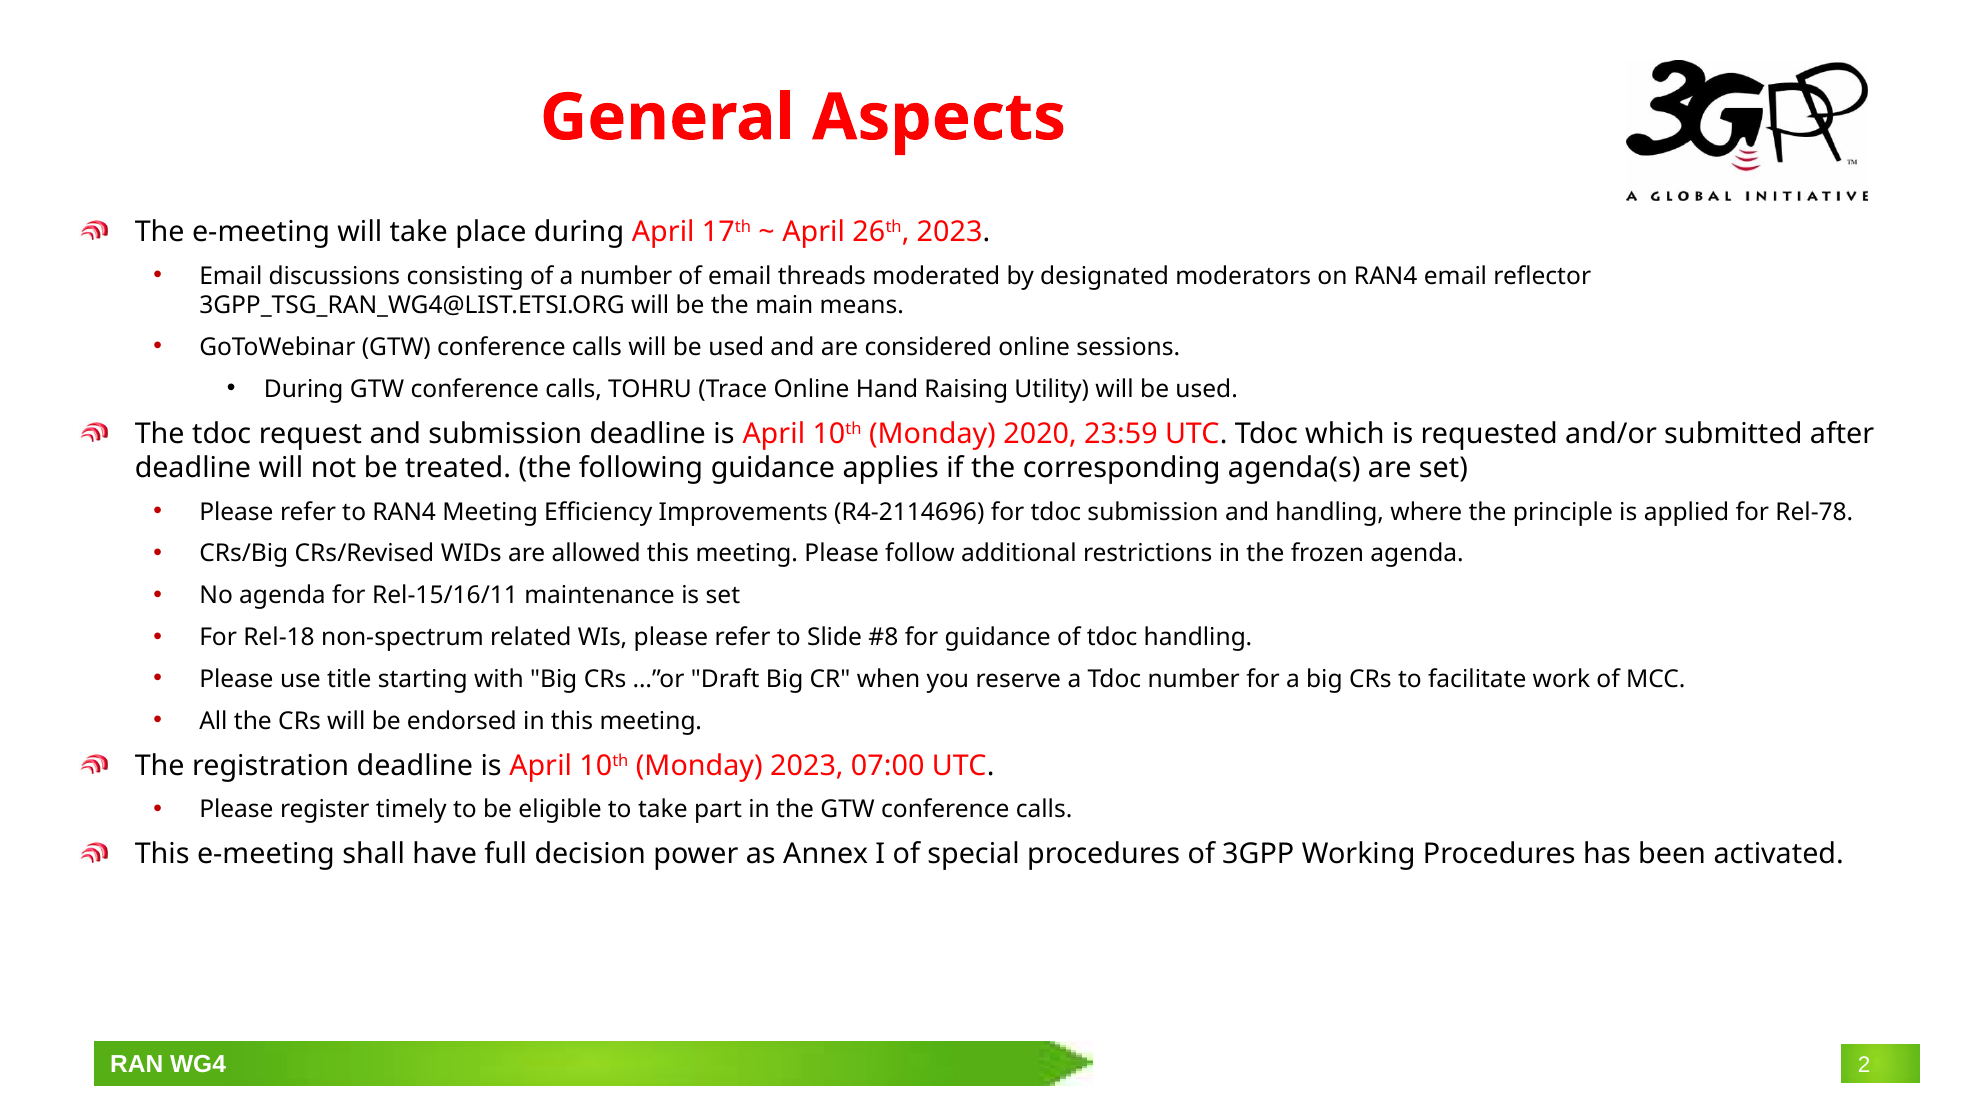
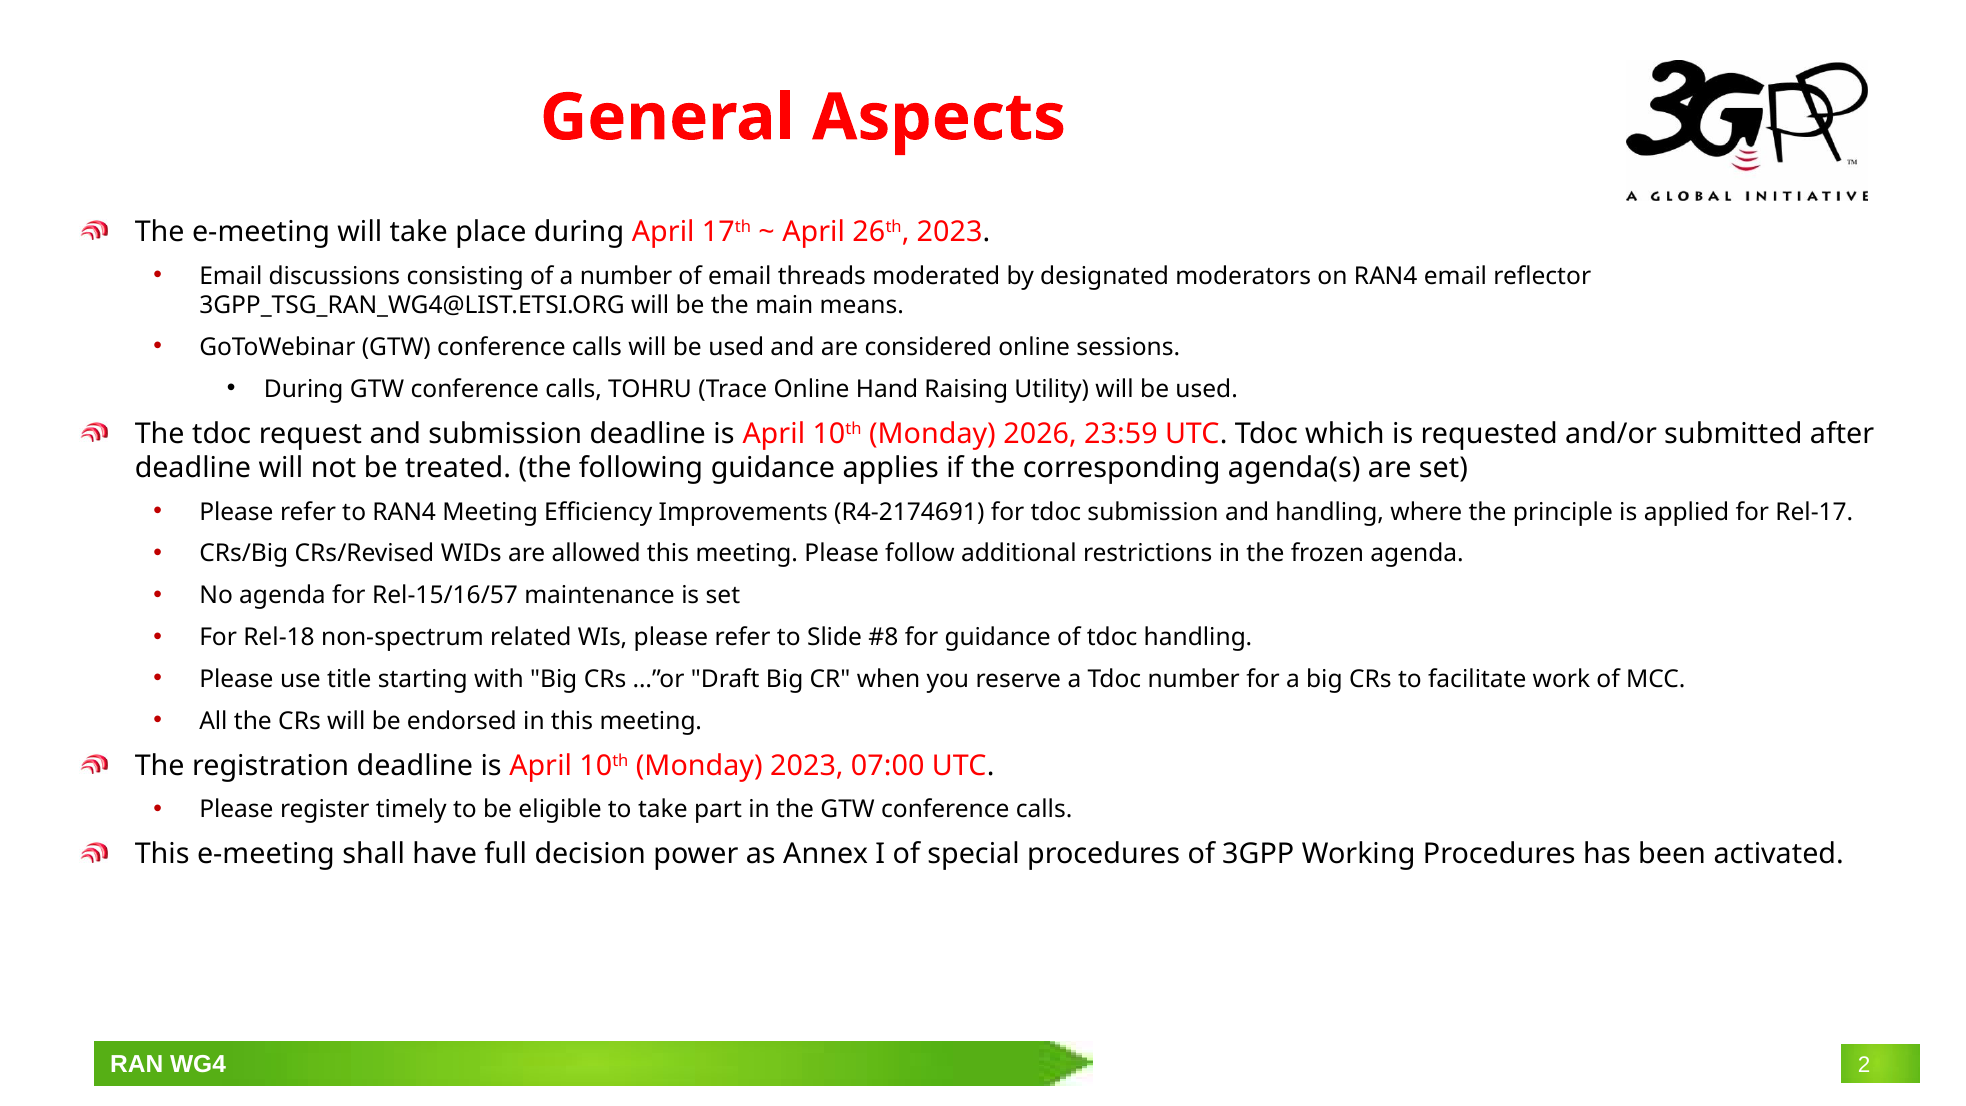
2020: 2020 -> 2026 (1040, 434)
R4-2114696: R4-2114696 -> R4-2174691 (909, 512)
Rel-78: Rel-78 -> Rel-17 (1814, 512)
Rel-15/16/11: Rel-15/16/11 -> Rel-15/16/57 (445, 596)
